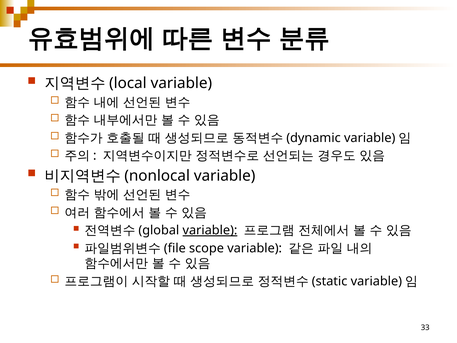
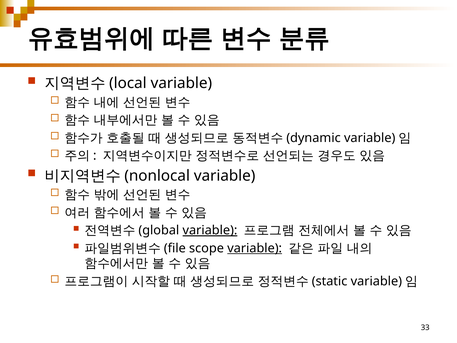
variable underline: none -> present (255, 248)
